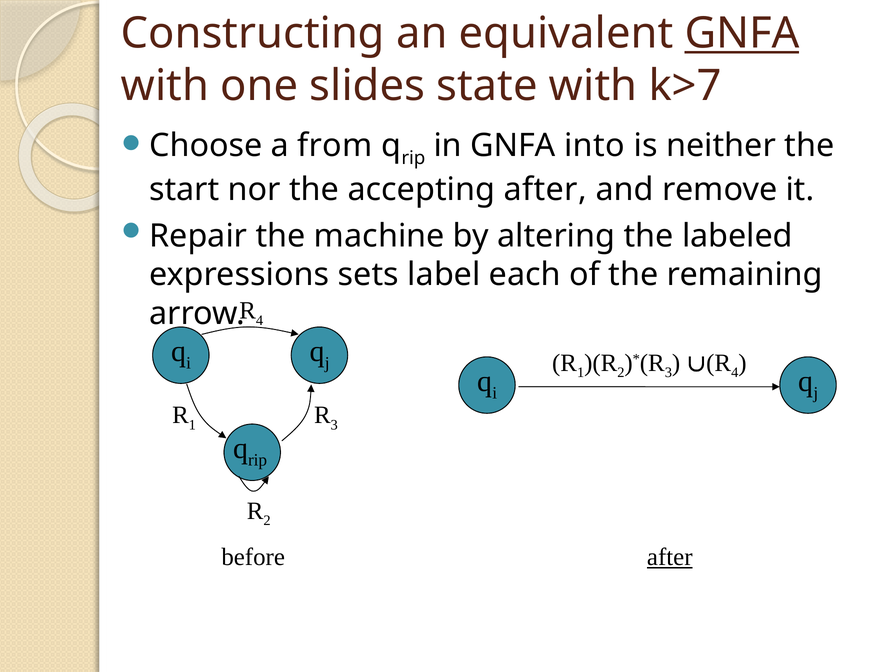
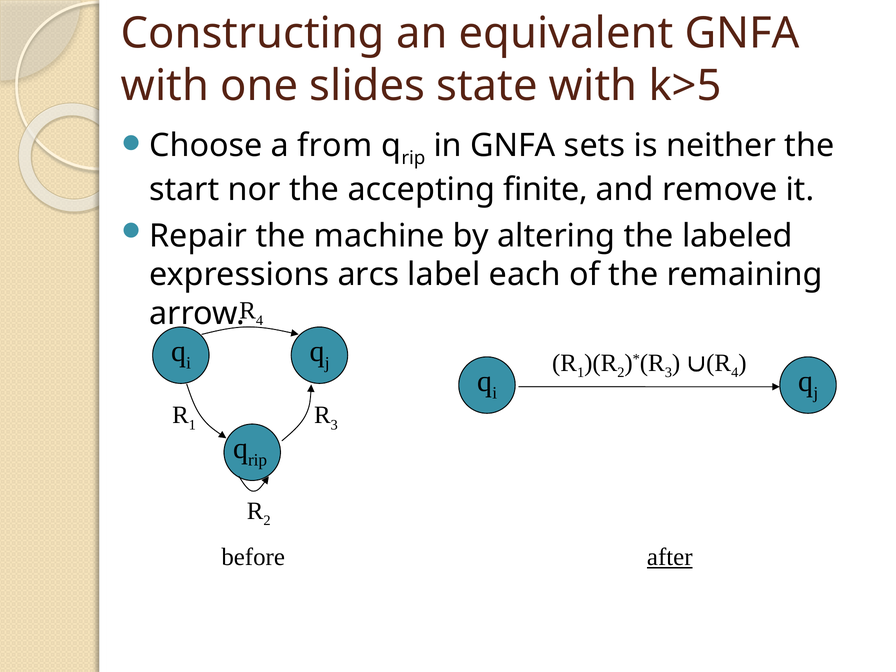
GNFA underline: present -> none (742, 34)
k>7: k>7 -> k>5 (685, 86)
into: into -> sets (595, 146)
accepting after: after -> finite (546, 190)
sets: sets -> arcs (368, 275)
